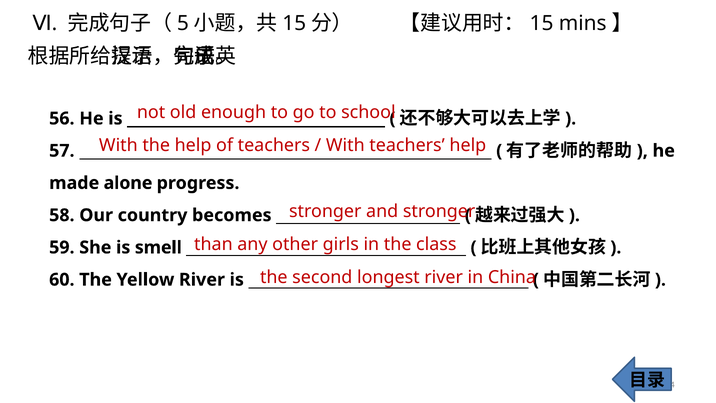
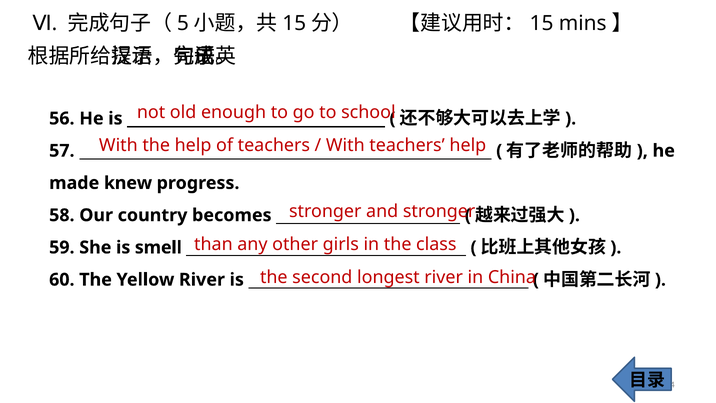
alone: alone -> knew (128, 183)
